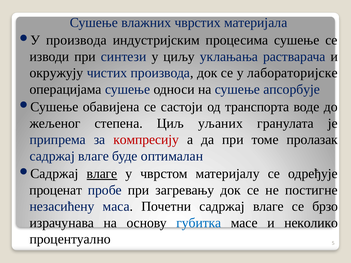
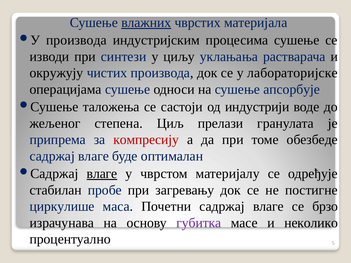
влажних underline: none -> present (146, 23)
обавијена: обавијена -> таложења (111, 107)
транспорта: транспорта -> индустрији (257, 107)
уљаних: уљаних -> прелази (221, 123)
пролазак: пролазак -> обезбеде (312, 140)
проценат: проценат -> стабилан (56, 190)
незасићену: незасићену -> циркулише (62, 207)
губитка colour: blue -> purple (199, 223)
